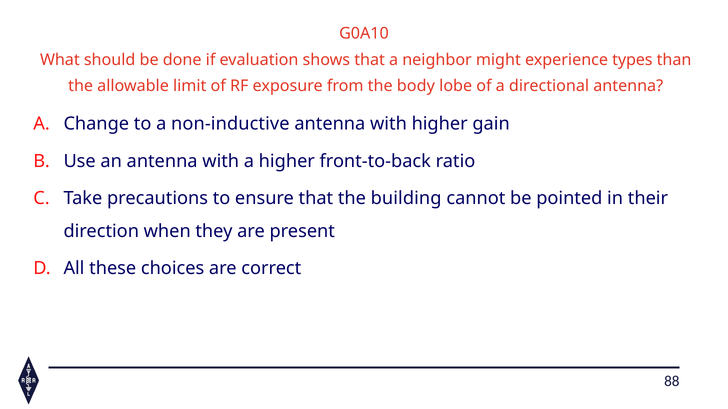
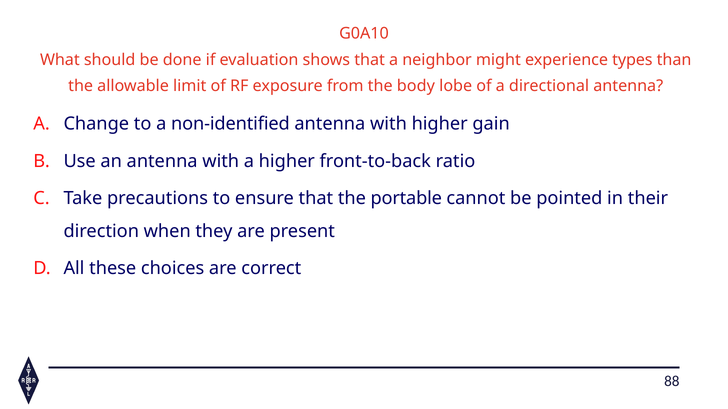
non-inductive: non-inductive -> non-identified (230, 124)
building: building -> portable (406, 199)
